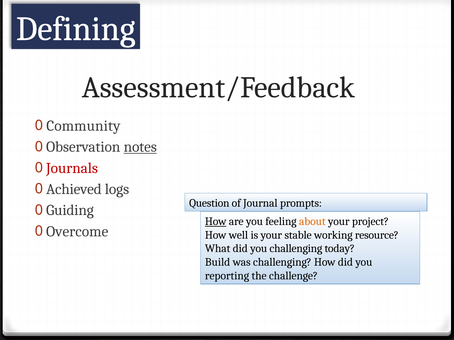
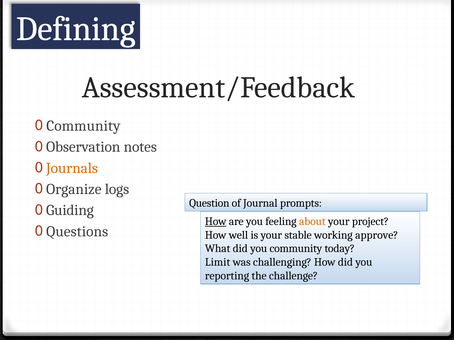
notes underline: present -> none (140, 147)
Journals colour: red -> orange (72, 168)
Achieved: Achieved -> Organize (74, 189)
Overcome: Overcome -> Questions (77, 232)
resource: resource -> approve (377, 235)
you challenging: challenging -> community (296, 249)
Build: Build -> Limit (218, 263)
